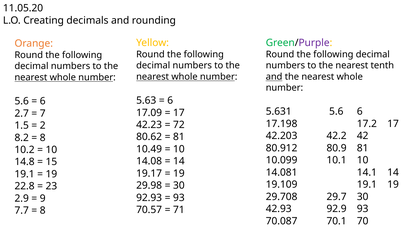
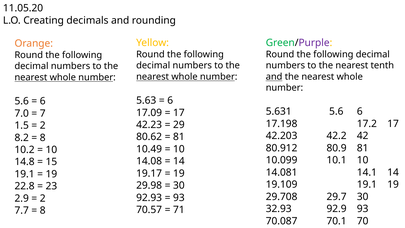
2.7: 2.7 -> 7.0 (22, 113)
72: 72 -> 29 (179, 125)
9: 9 -> 2 (43, 198)
42.93: 42.93 -> 32.93 (279, 209)
